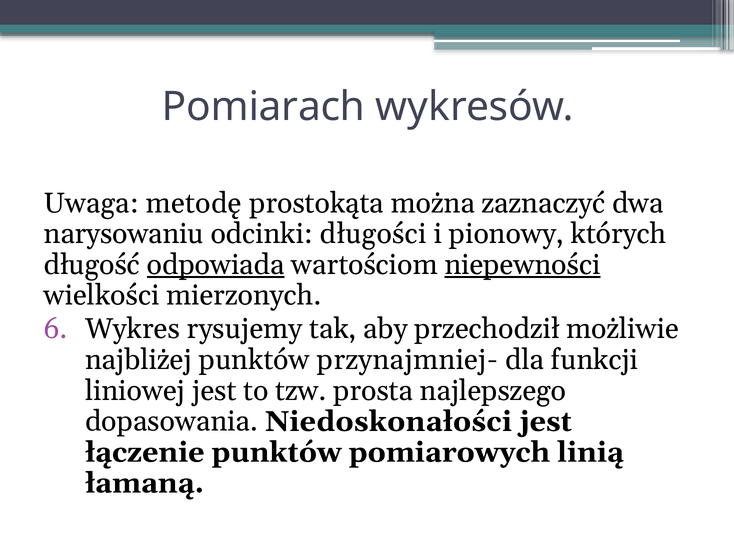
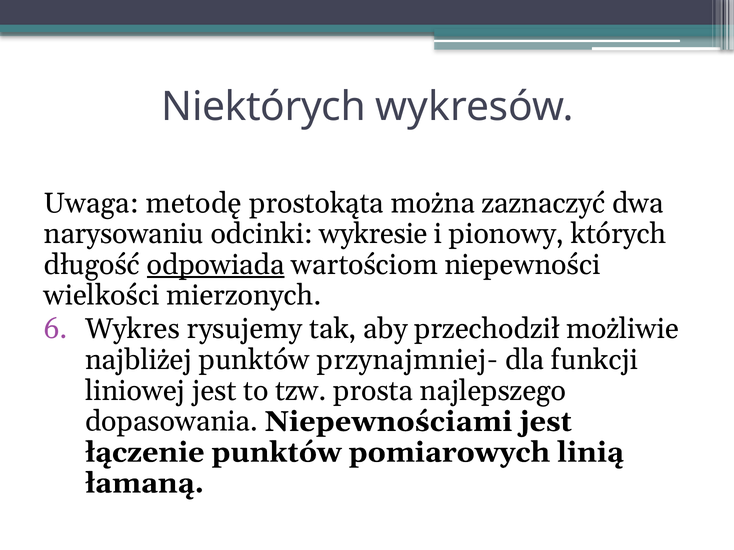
Pomiarach: Pomiarach -> Niektórych (264, 107)
długości: długości -> wykresie (373, 234)
niepewności underline: present -> none (522, 265)
Niedoskonałości: Niedoskonałości -> Niepewnościami (388, 422)
